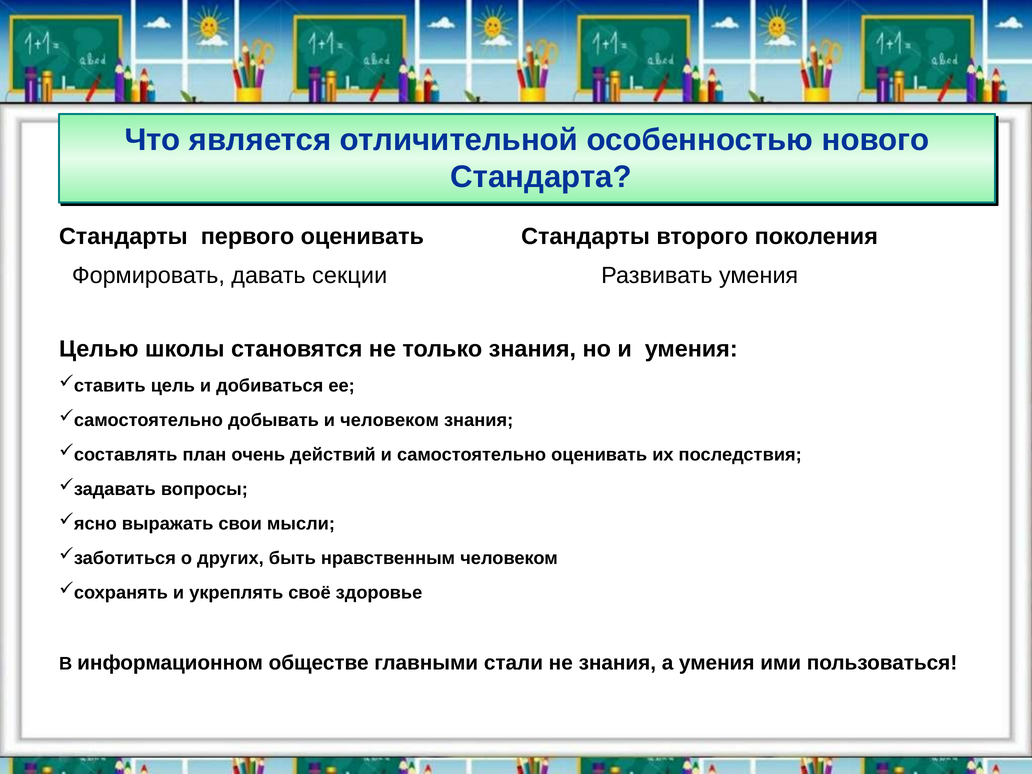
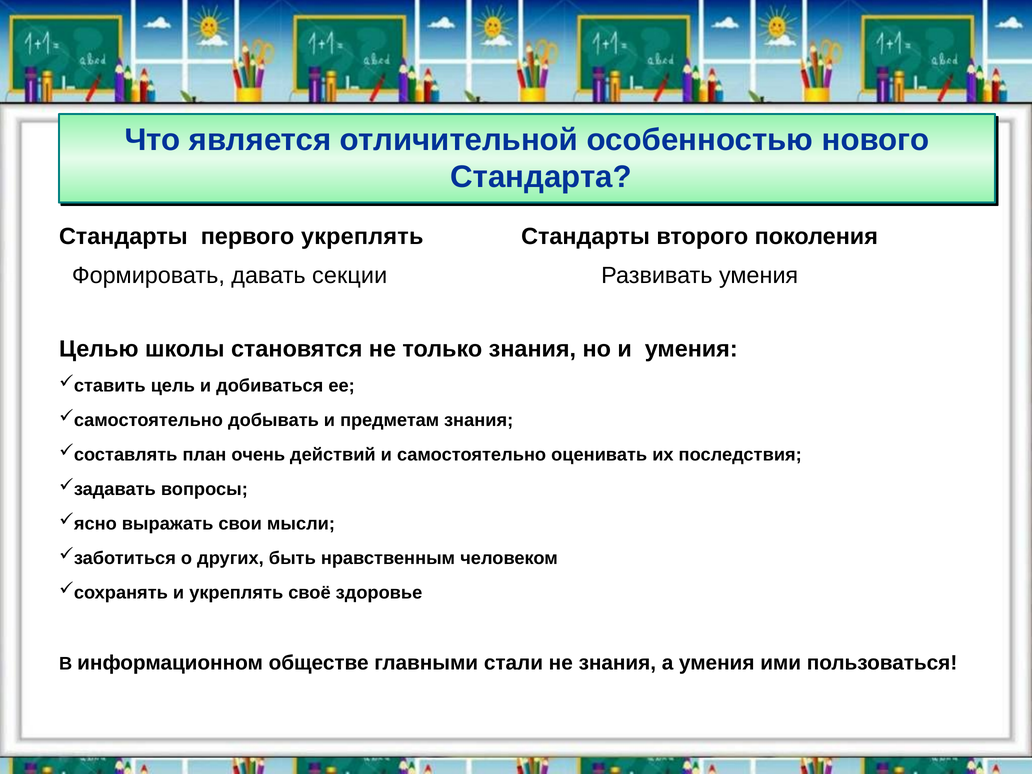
первого оценивать: оценивать -> укреплять (362, 236)
и человеком: человеком -> предметам (390, 420)
